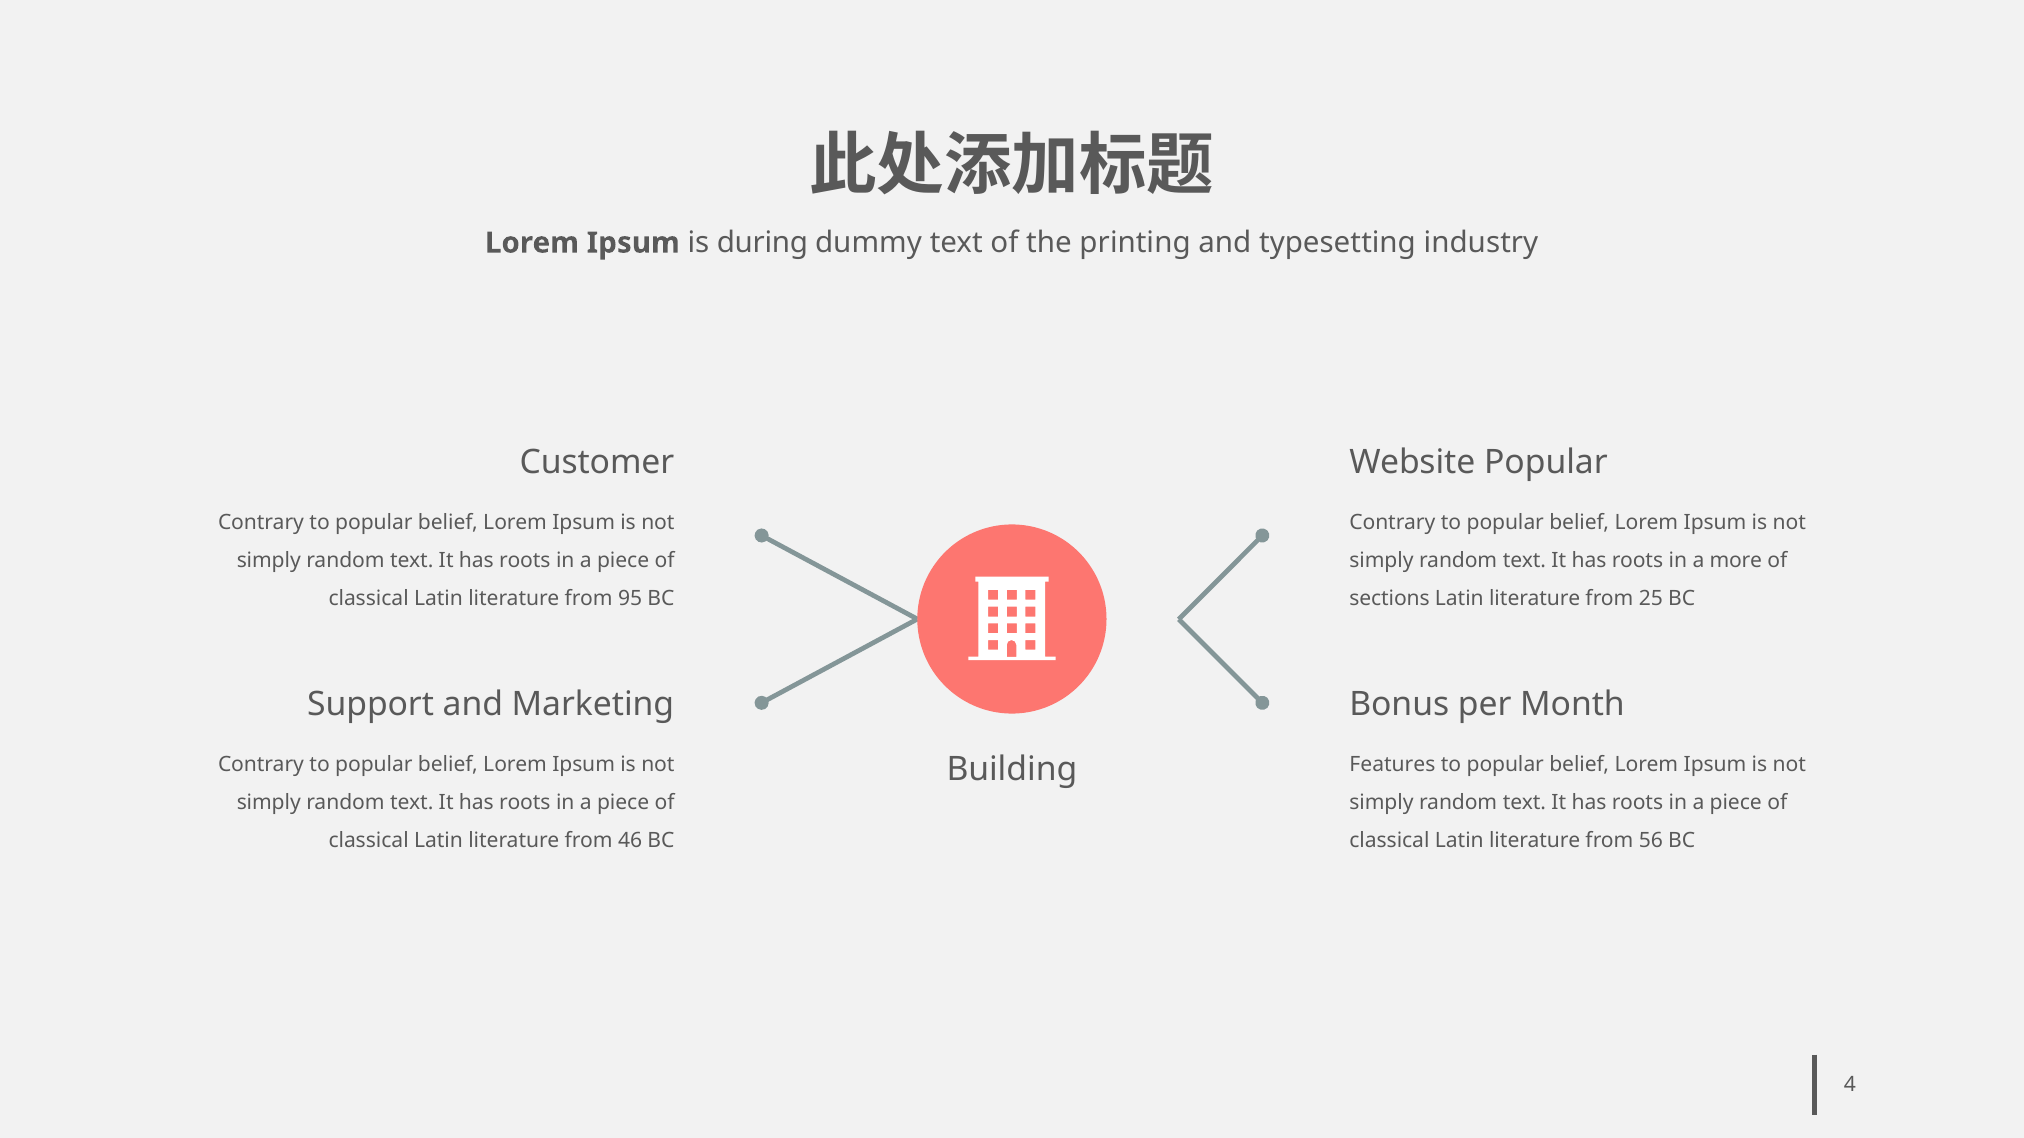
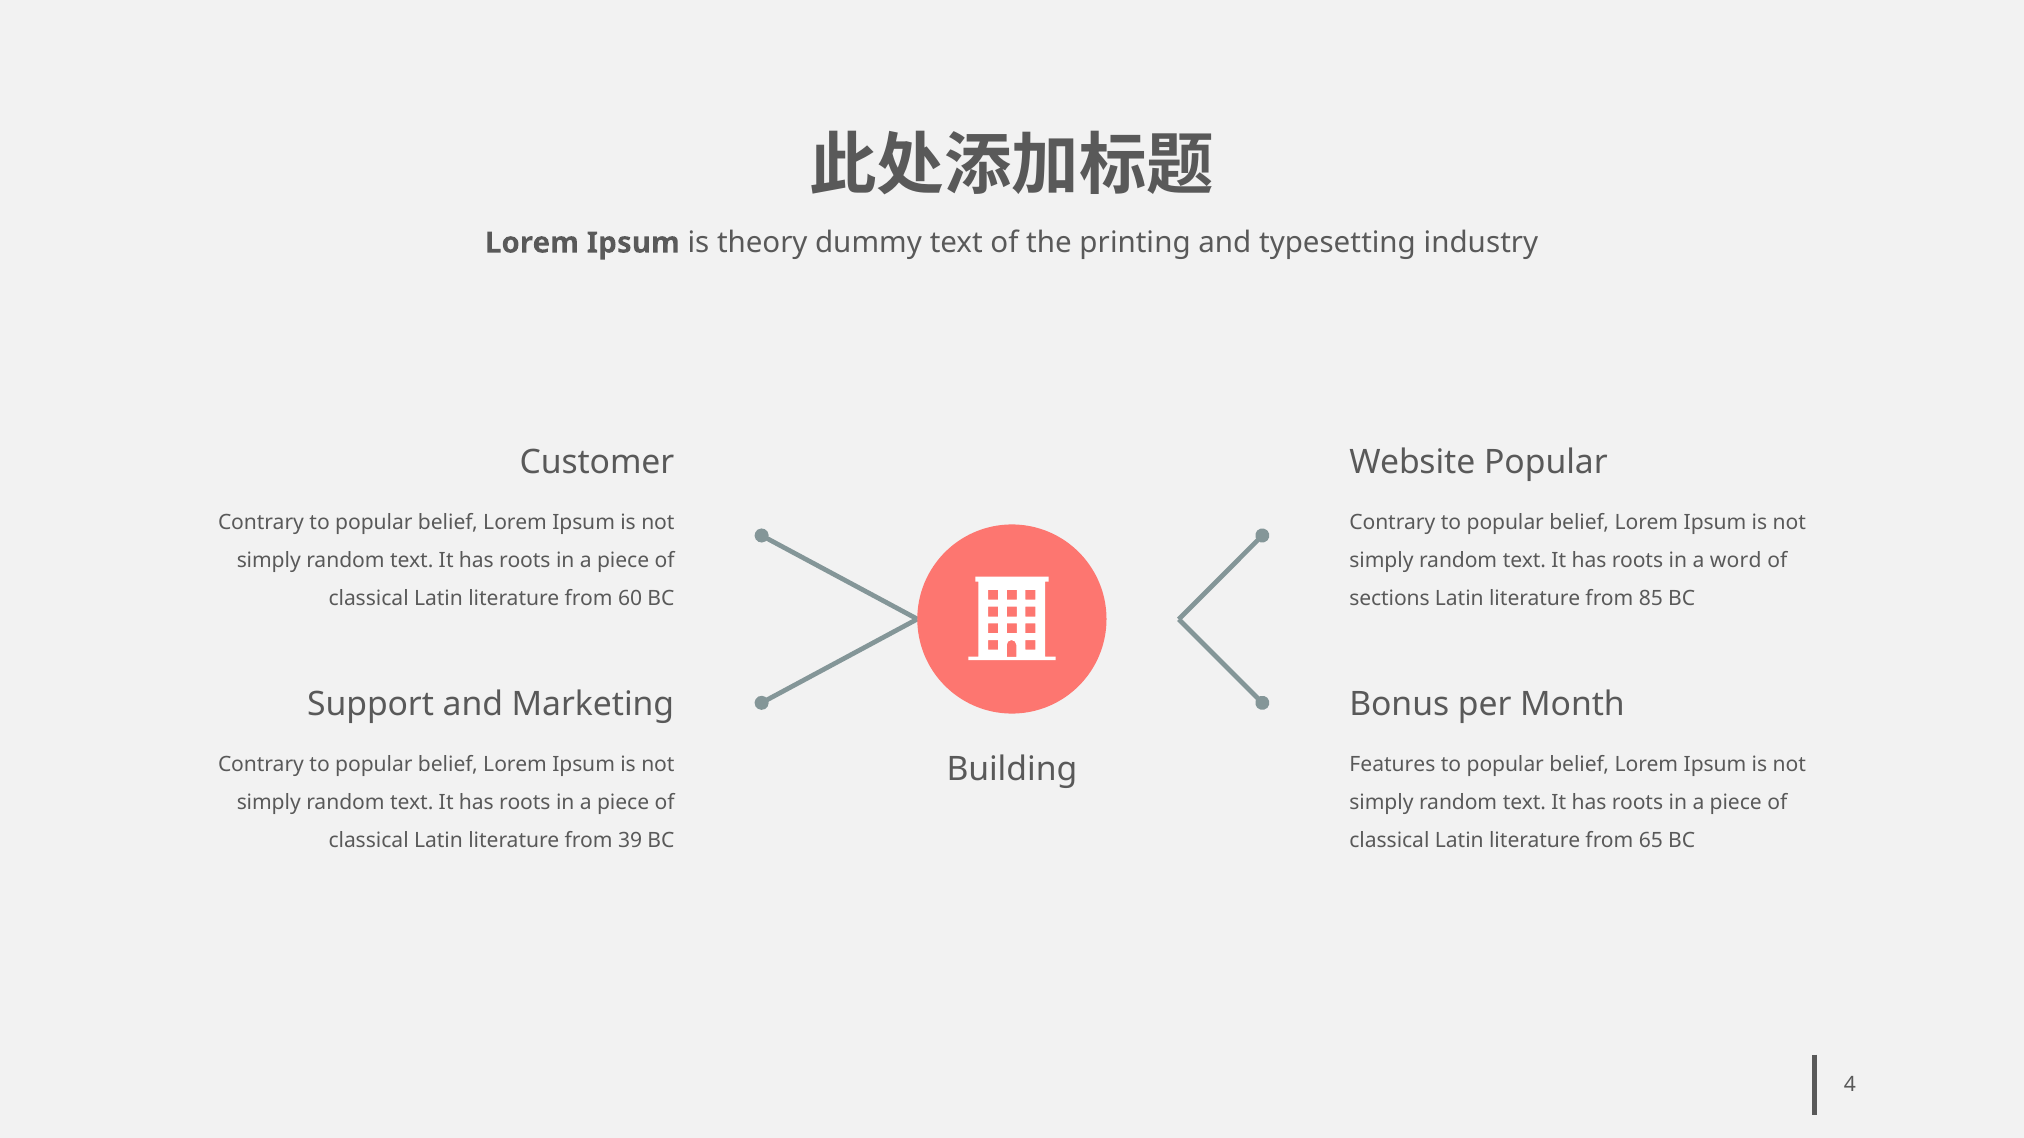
during: during -> theory (762, 243)
more: more -> word (1736, 561)
95: 95 -> 60 (630, 599)
25: 25 -> 85 (1651, 599)
46: 46 -> 39 (630, 841)
56: 56 -> 65 (1651, 841)
